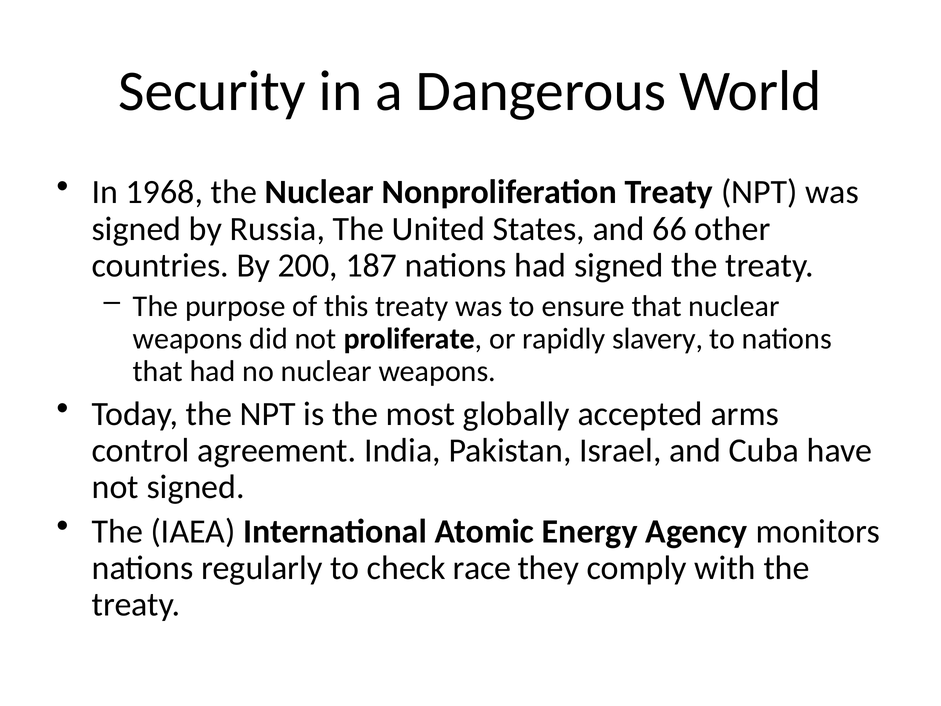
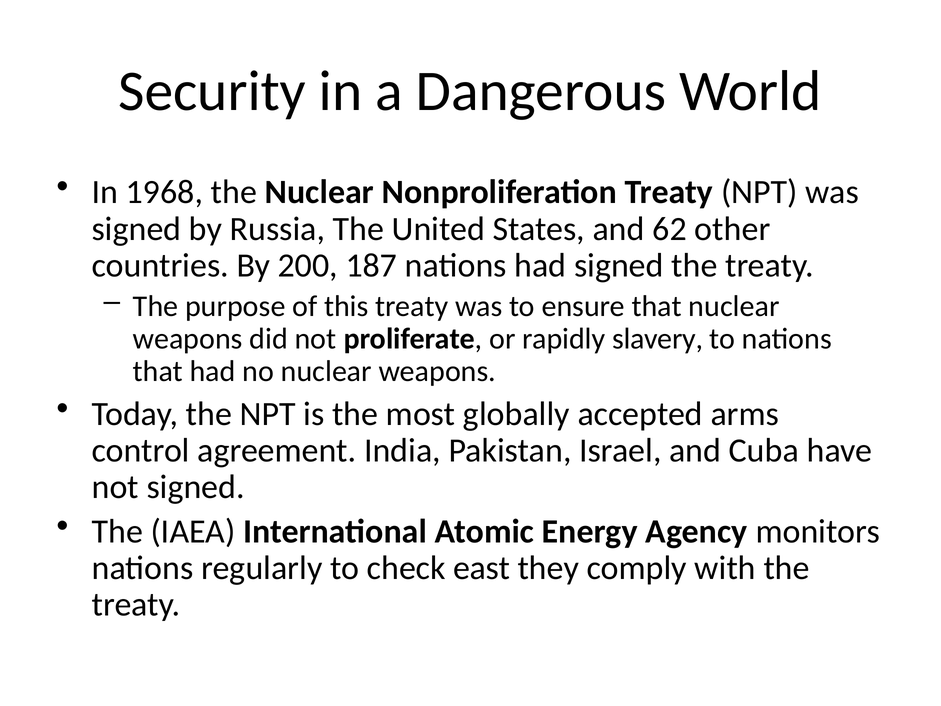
66: 66 -> 62 (670, 229)
race: race -> east (482, 568)
